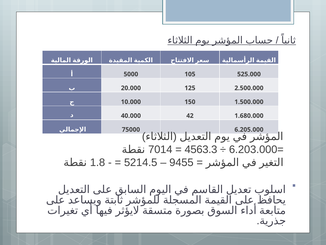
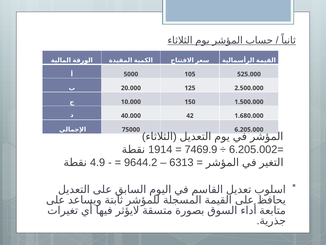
7014: 7014 -> 1914 (160, 149)
4563.3: 4563.3 -> 7469.9 (201, 149)
6.203.000: 6.203.000 -> 6.205.002 (253, 149)
1.8: 1.8 -> 4.9 (98, 162)
5214.5: 5214.5 -> 9644.2 (141, 162)
9455: 9455 -> 6313 (181, 162)
